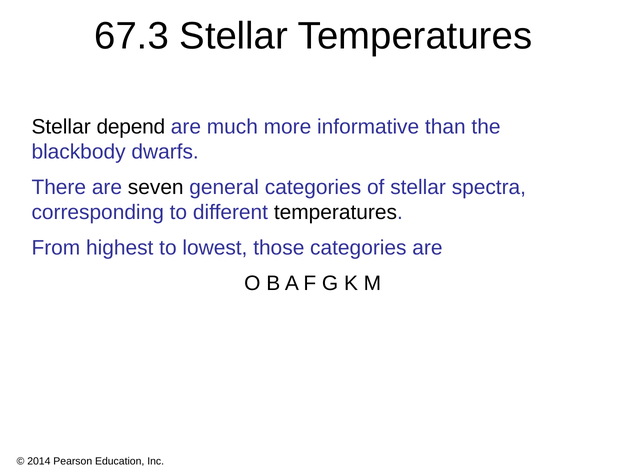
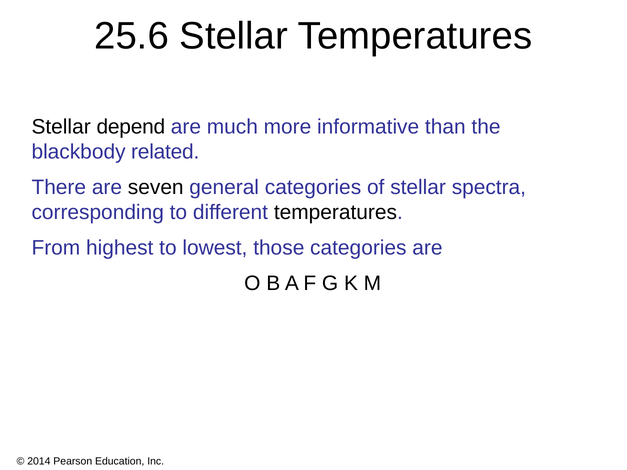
67.3: 67.3 -> 25.6 (132, 36)
dwarfs: dwarfs -> related (165, 152)
